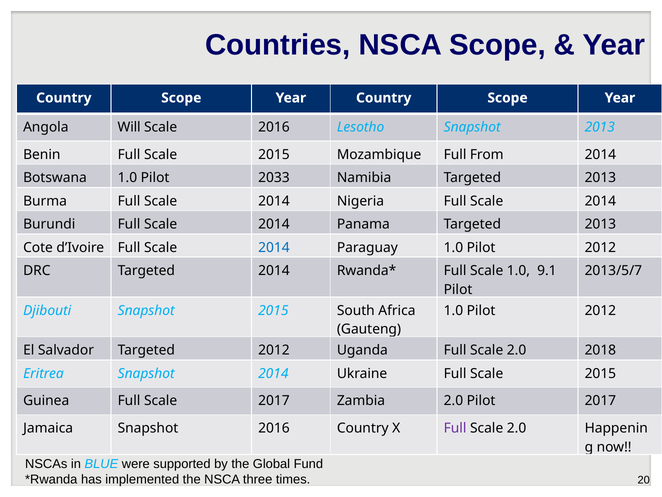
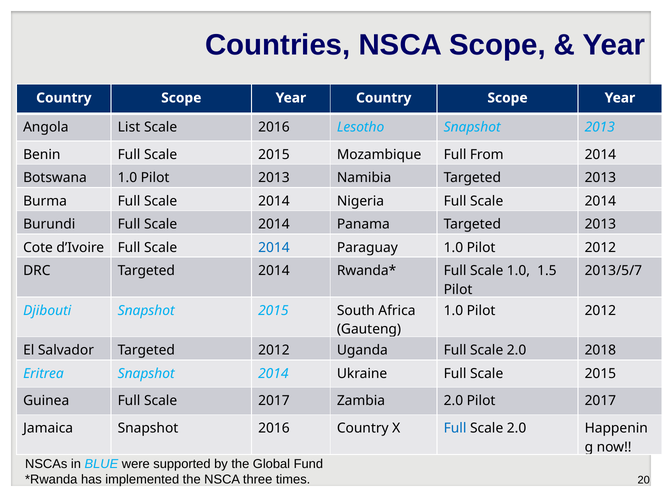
Will: Will -> List (129, 127)
Pilot 2033: 2033 -> 2013 (274, 178)
9.1: 9.1 -> 1.5 (547, 270)
Full colour: purple -> blue (455, 428)
